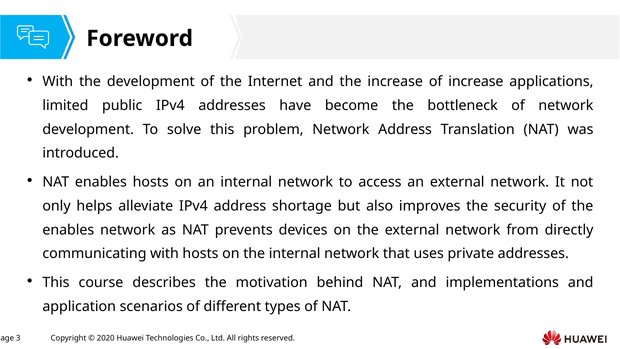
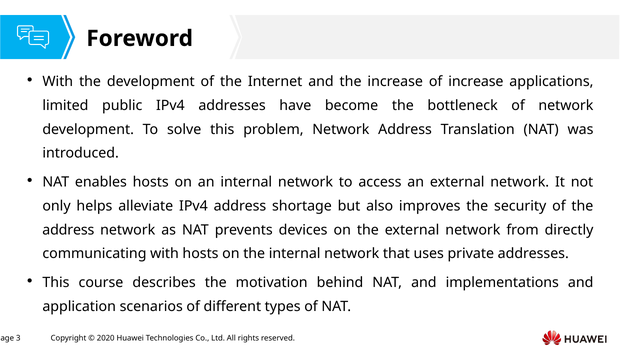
enables: enables -> address (68, 230)
